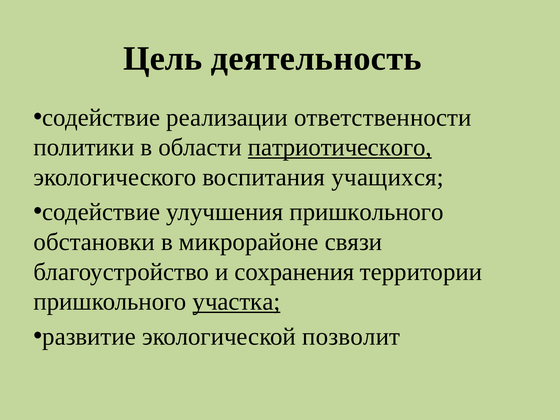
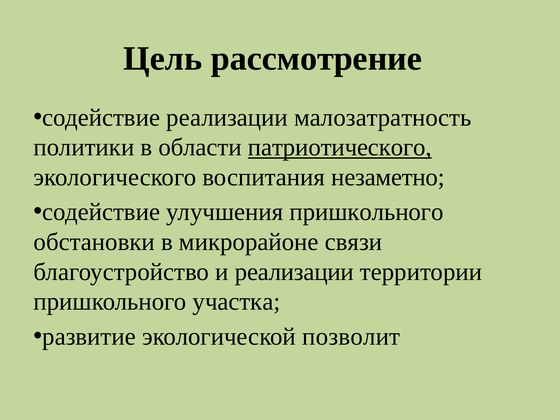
деятельность: деятельность -> рассмотрение (316, 58)
ответственности: ответственности -> малозатратность (383, 117)
учащихся: учащихся -> незаметно (388, 177)
и сохранения: сохранения -> реализации (294, 272)
участка underline: present -> none (236, 302)
